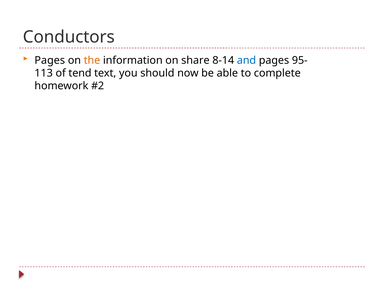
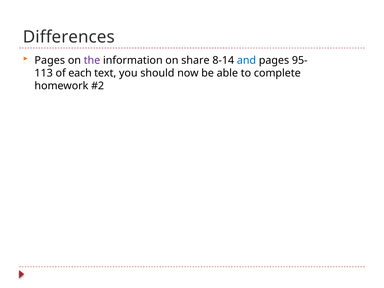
Conductors: Conductors -> Differences (69, 37)
the colour: orange -> purple (92, 60)
tend: tend -> each (80, 73)
